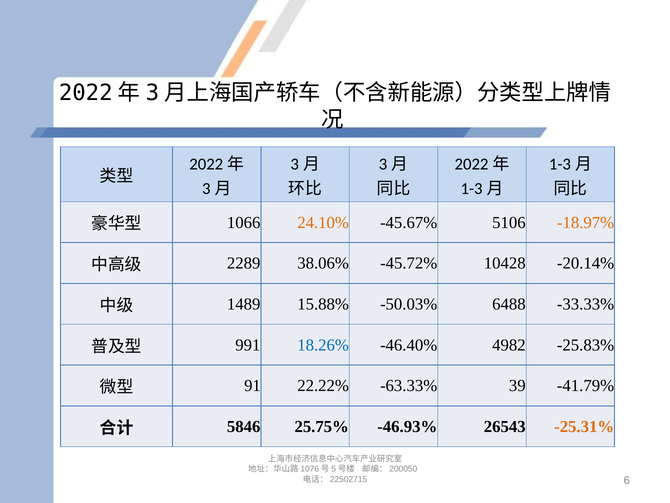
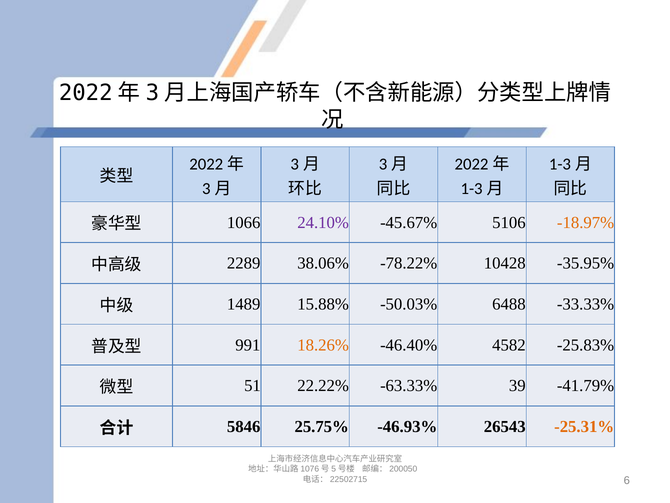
24.10% colour: orange -> purple (323, 222)
-45.72%: -45.72% -> -78.22% (409, 263)
-20.14%: -20.14% -> -35.95% (586, 263)
18.26% colour: blue -> orange (323, 345)
4982: 4982 -> 4582 (509, 345)
91: 91 -> 51 (253, 386)
